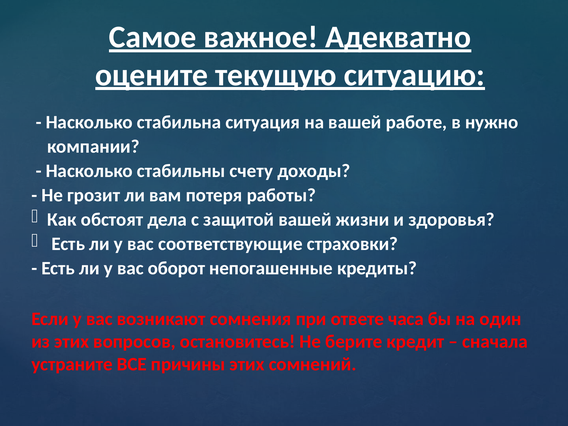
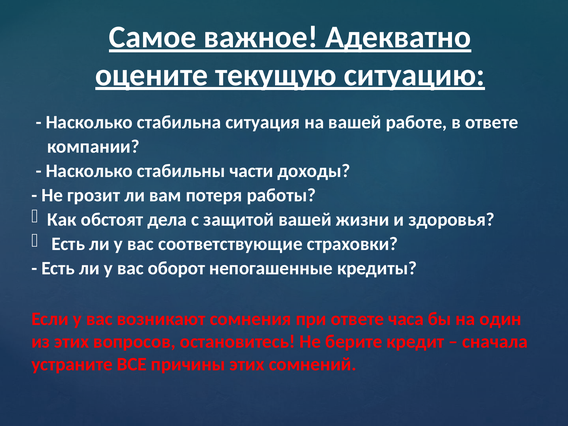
в нужно: нужно -> ответе (492, 122)
счету: счету -> части (251, 171)
